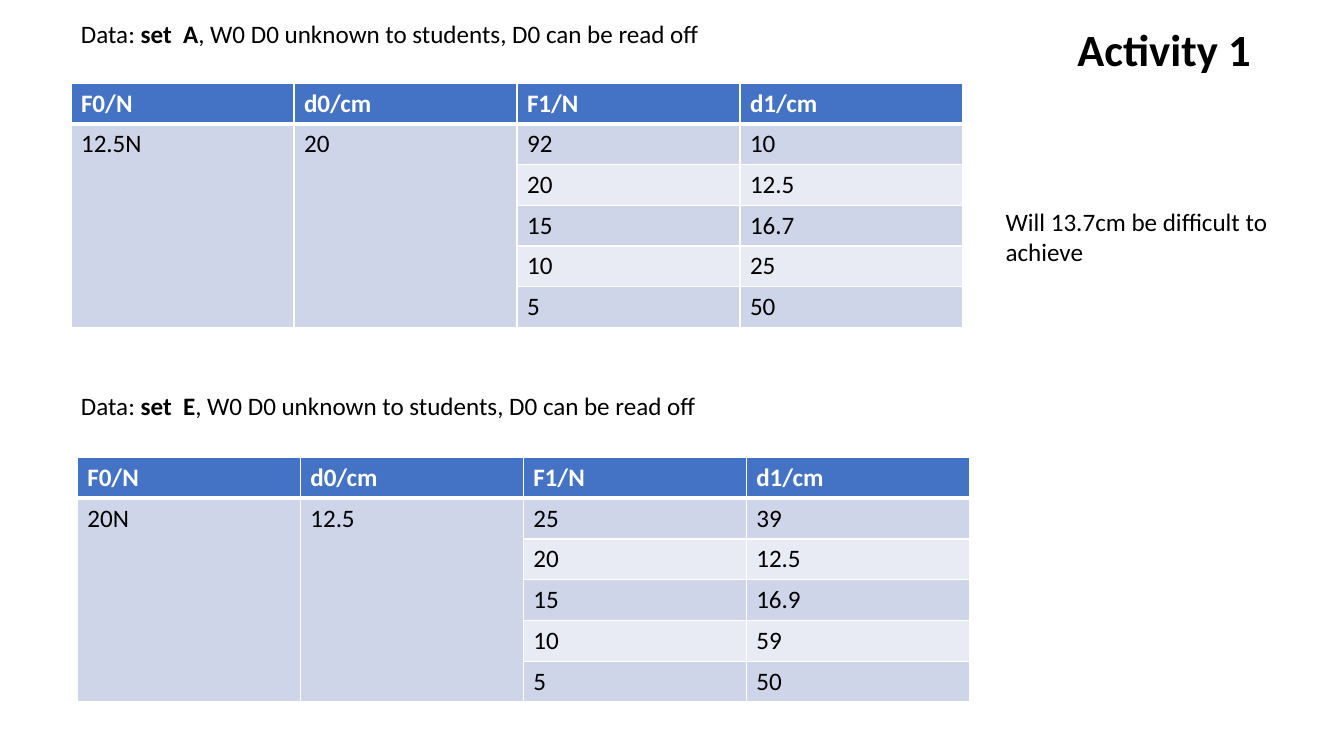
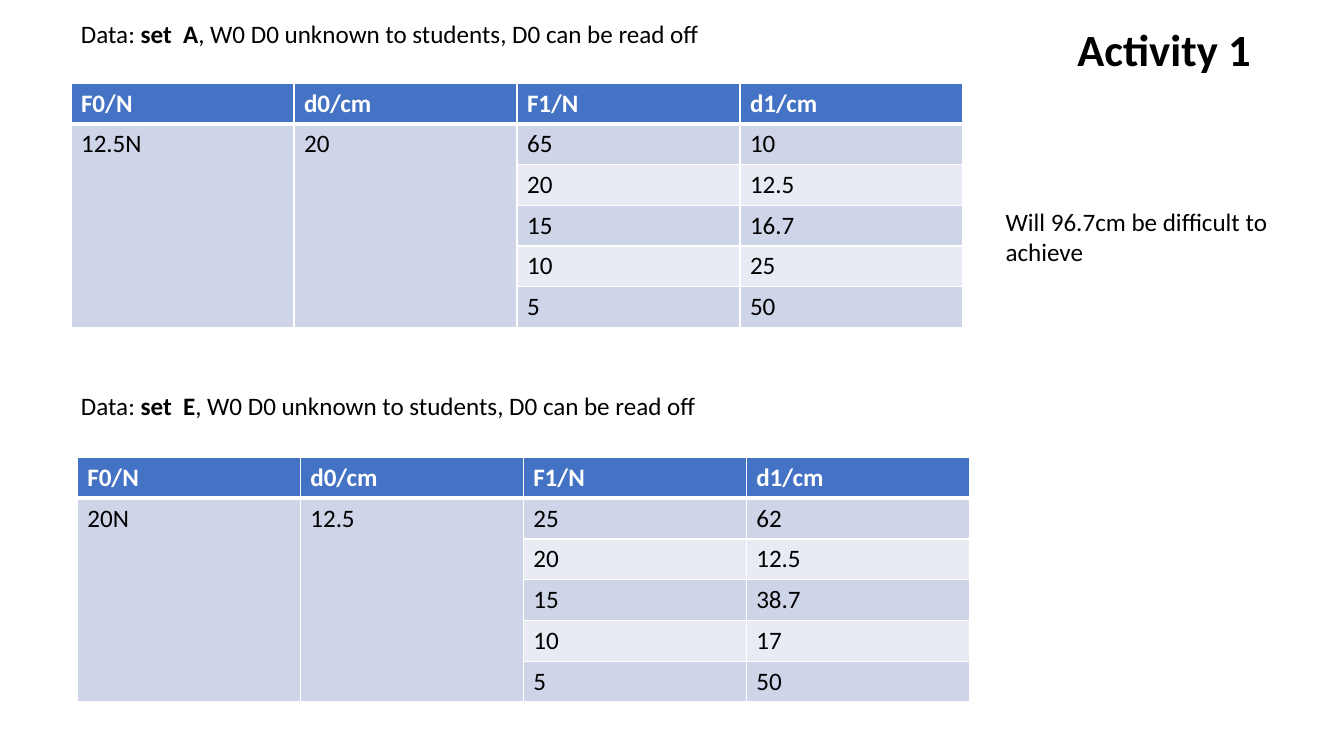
92: 92 -> 65 (540, 144)
13.7cm: 13.7cm -> 96.7cm (1088, 223)
39: 39 -> 62 (769, 519)
16.9: 16.9 -> 38.7 (778, 600)
59: 59 -> 17 (769, 641)
